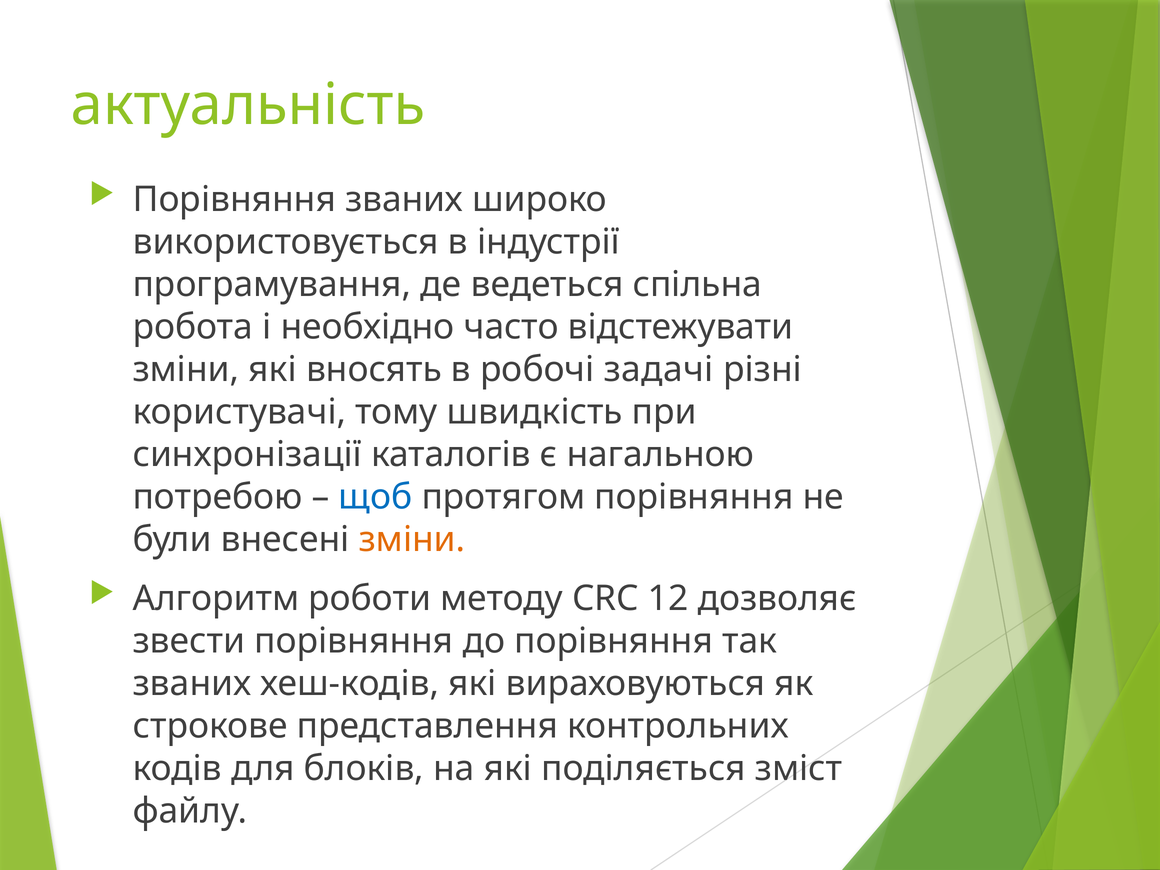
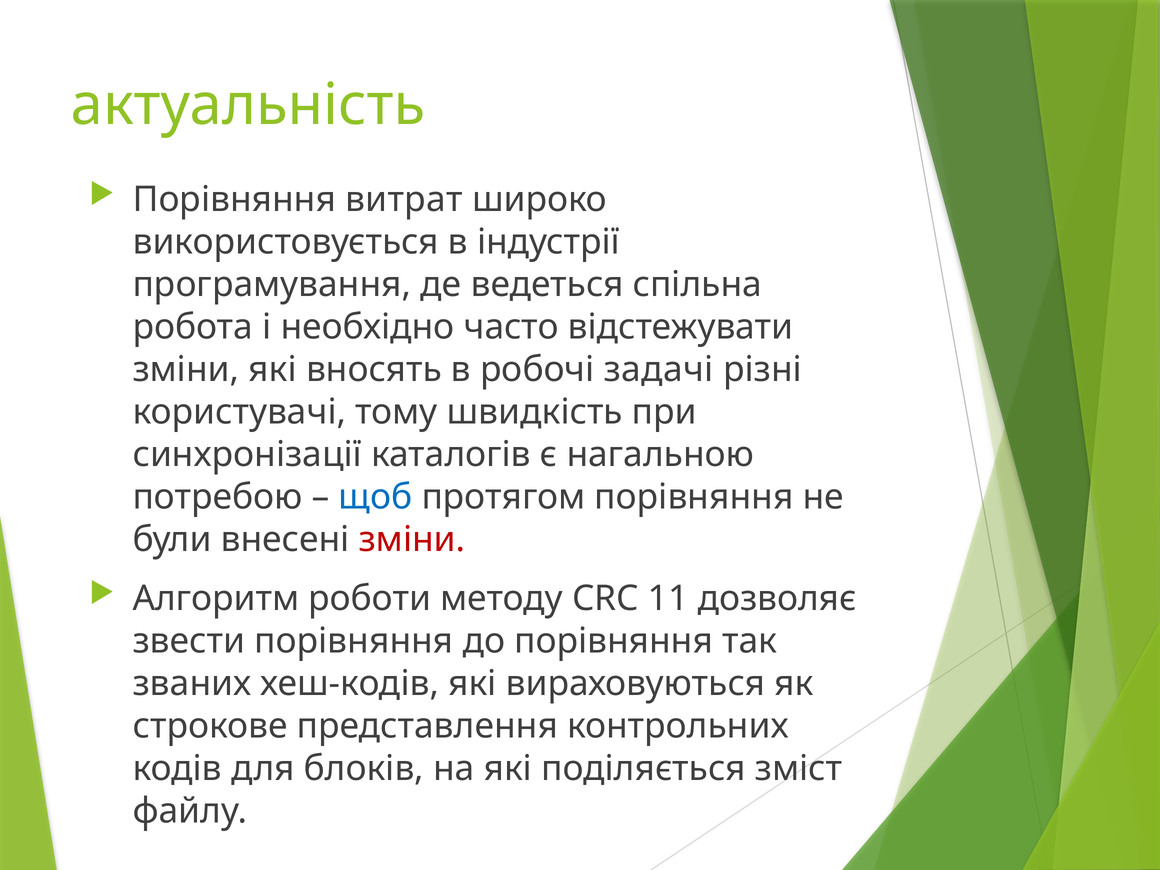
Порівняння званих: званих -> витрат (404, 200)
зміни colour: orange -> red (412, 540)
12: 12 -> 11 (668, 598)
